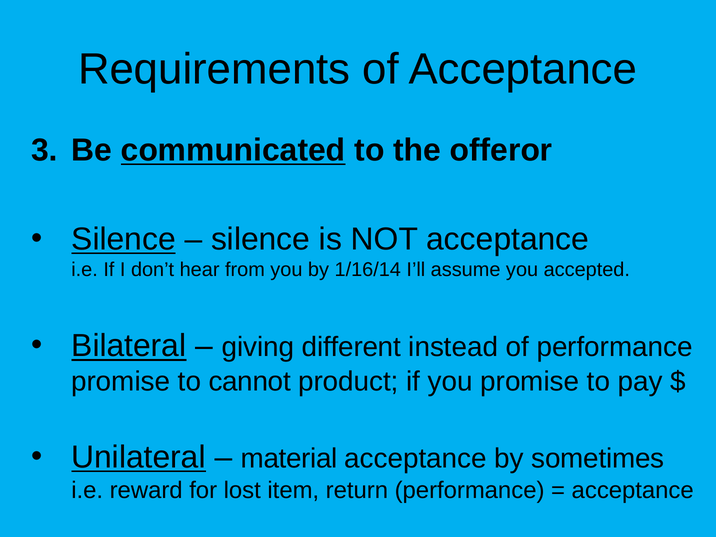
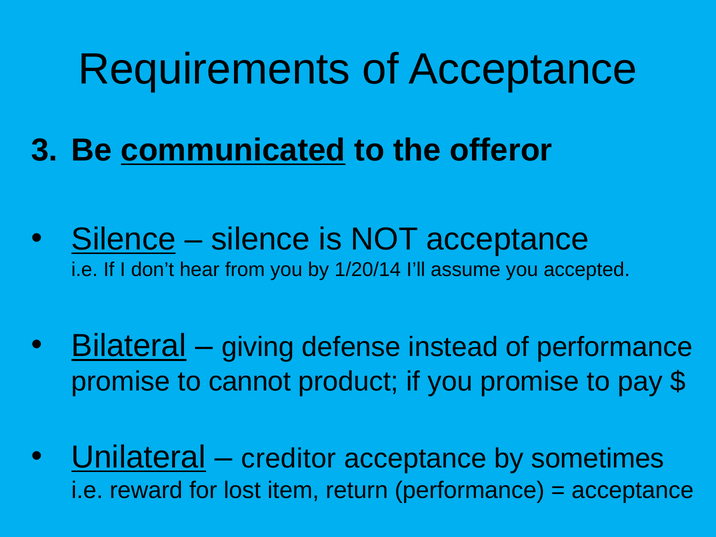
1/16/14: 1/16/14 -> 1/20/14 (368, 270)
different: different -> defense (351, 347)
material: material -> creditor (289, 459)
